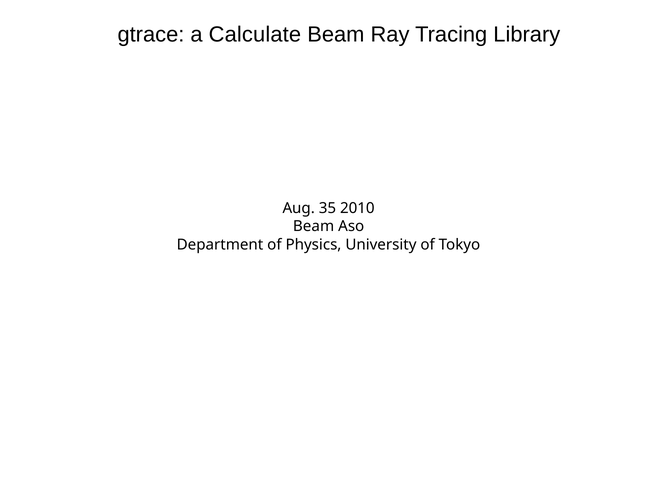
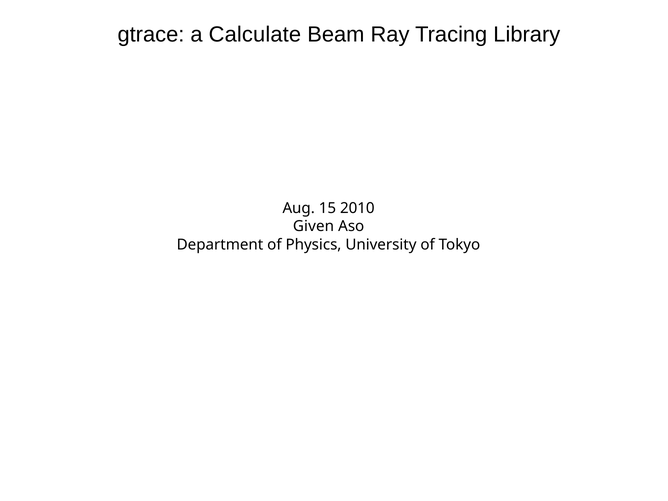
35: 35 -> 15 (327, 208)
Beam: Beam -> Given (314, 226)
